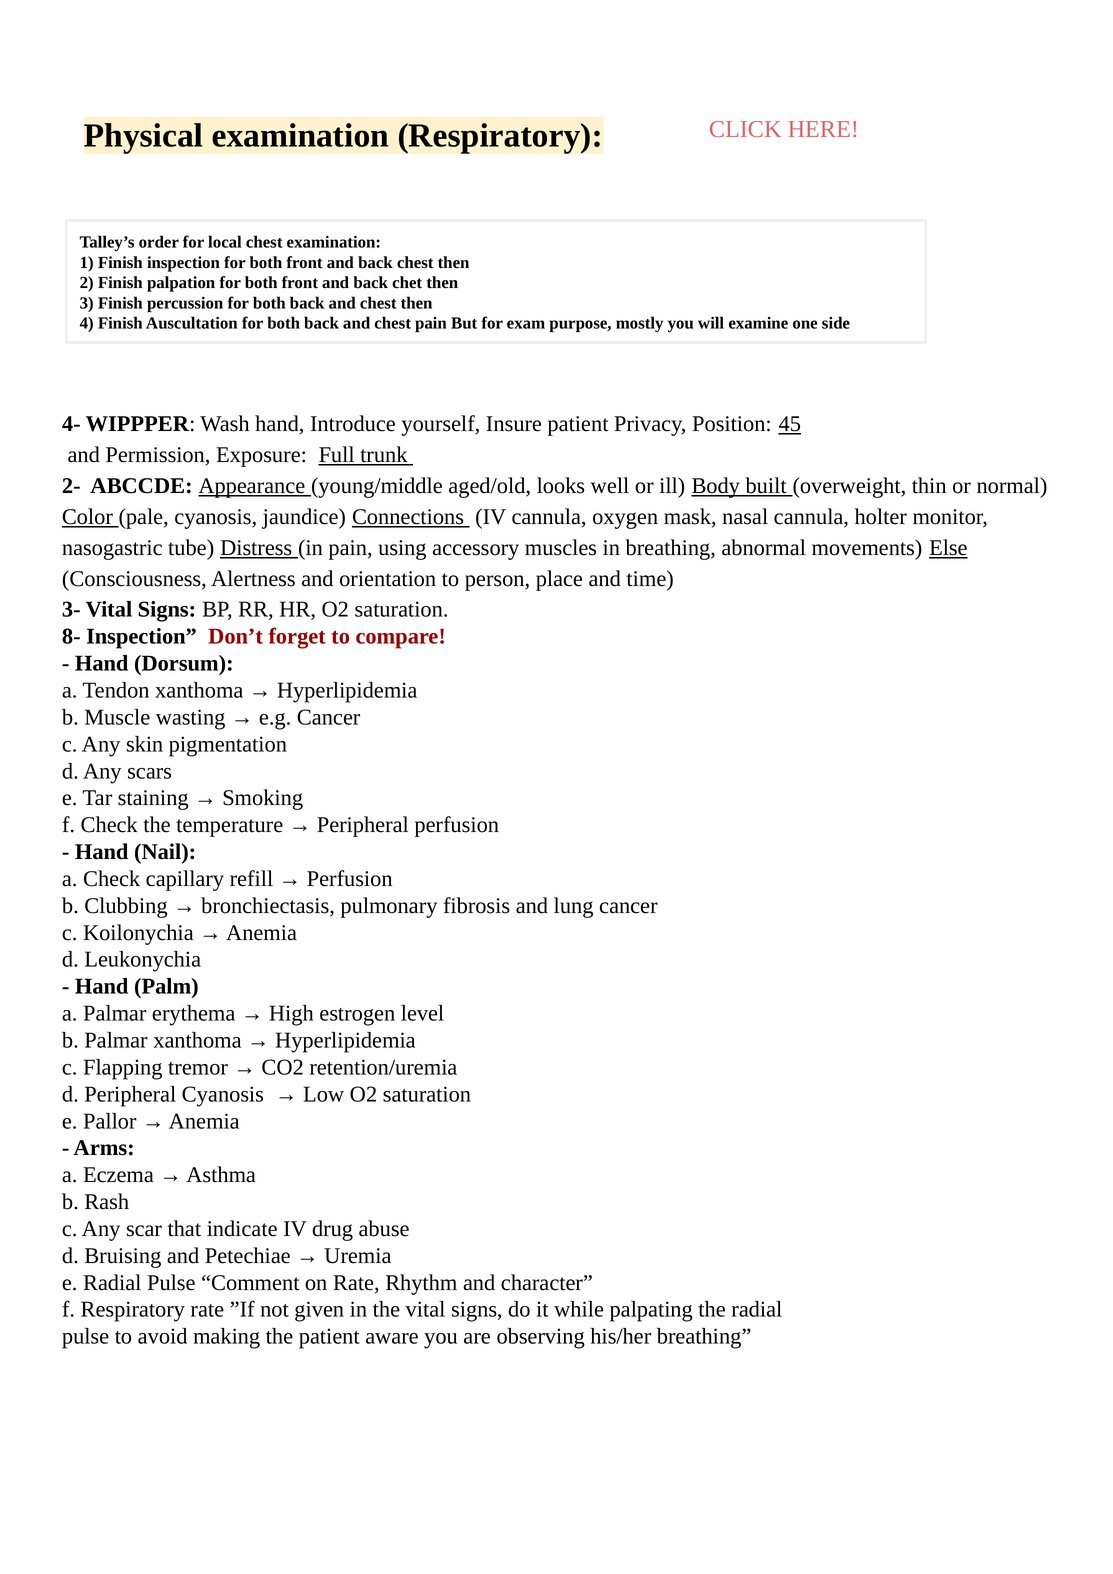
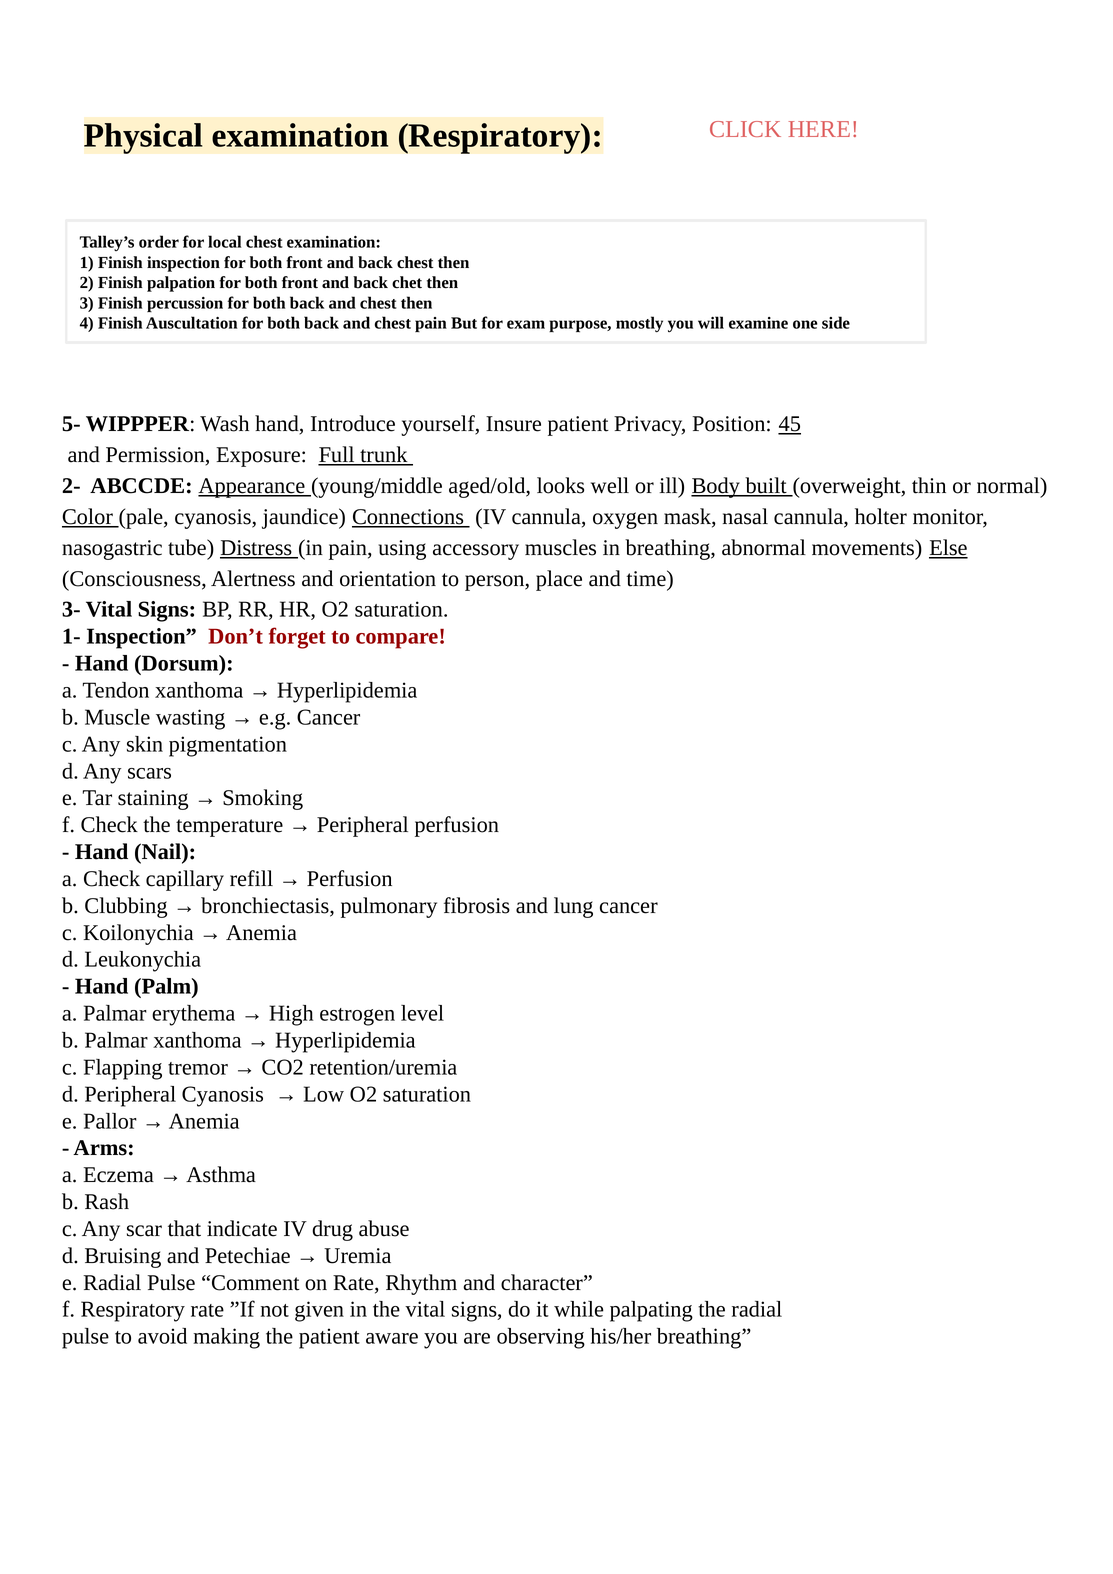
4-: 4- -> 5- (71, 424)
8-: 8- -> 1- (71, 637)
